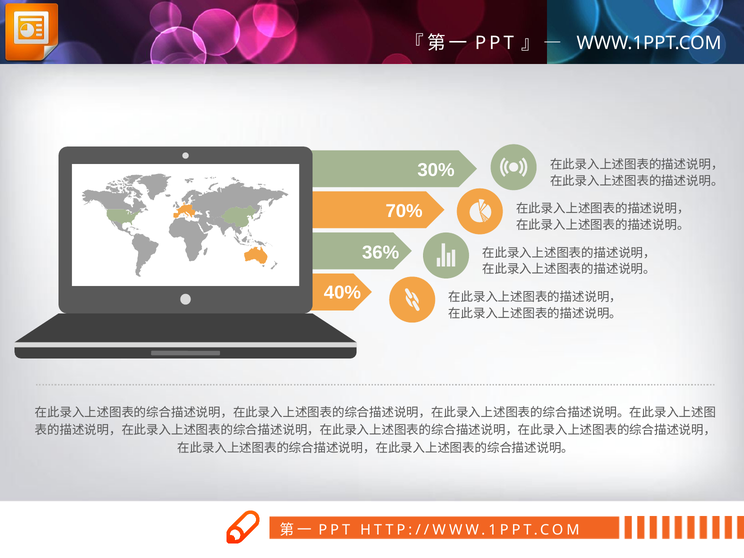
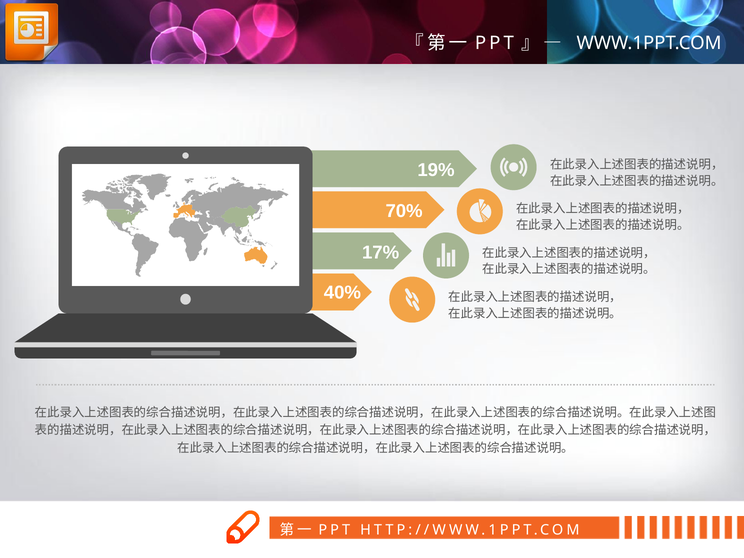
30%: 30% -> 19% (436, 170)
36%: 36% -> 17% (381, 253)
